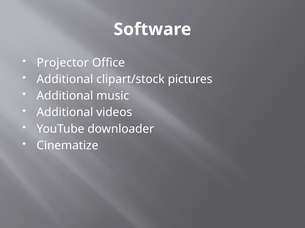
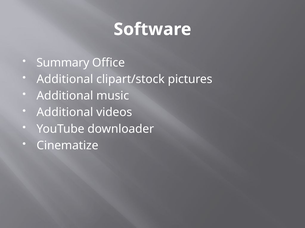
Projector: Projector -> Summary (63, 63)
